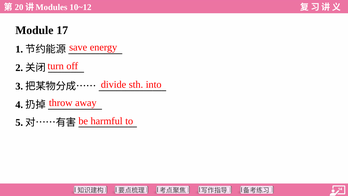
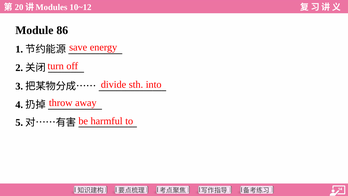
17: 17 -> 86 (62, 30)
